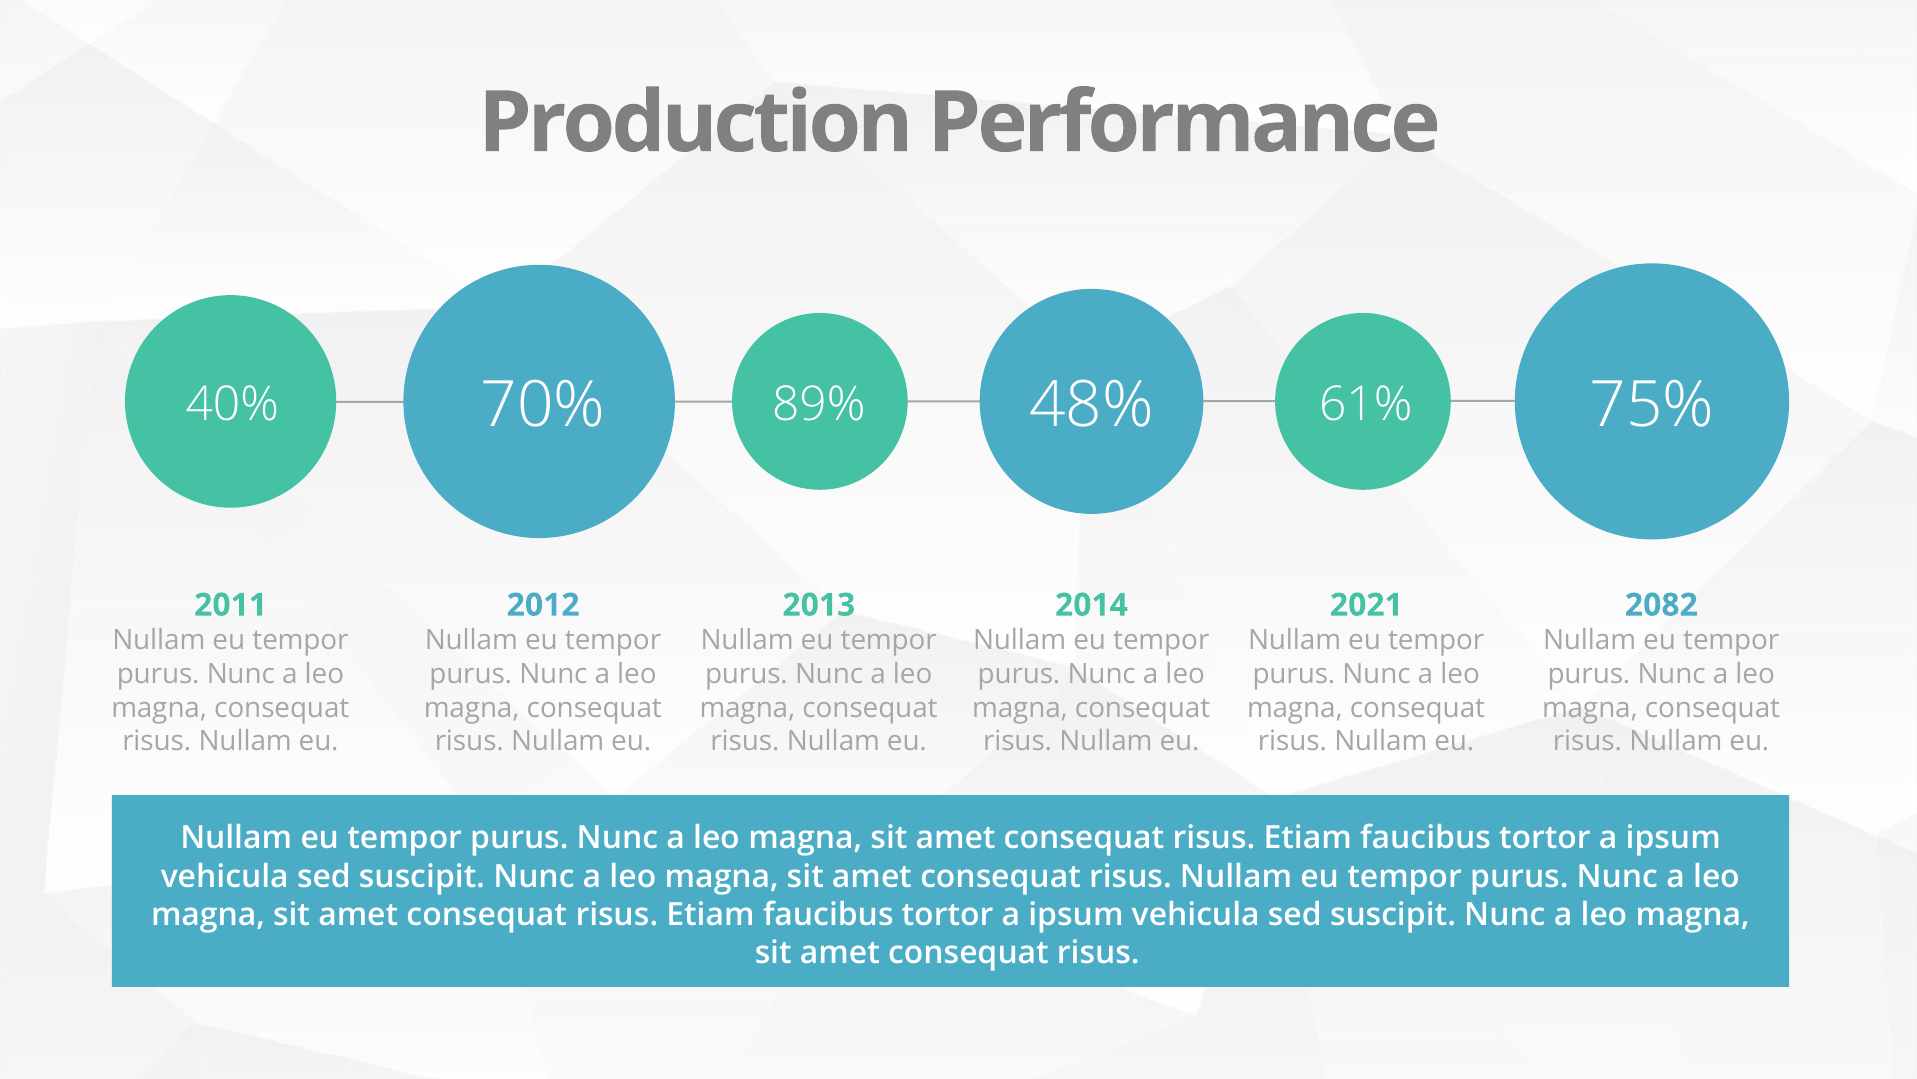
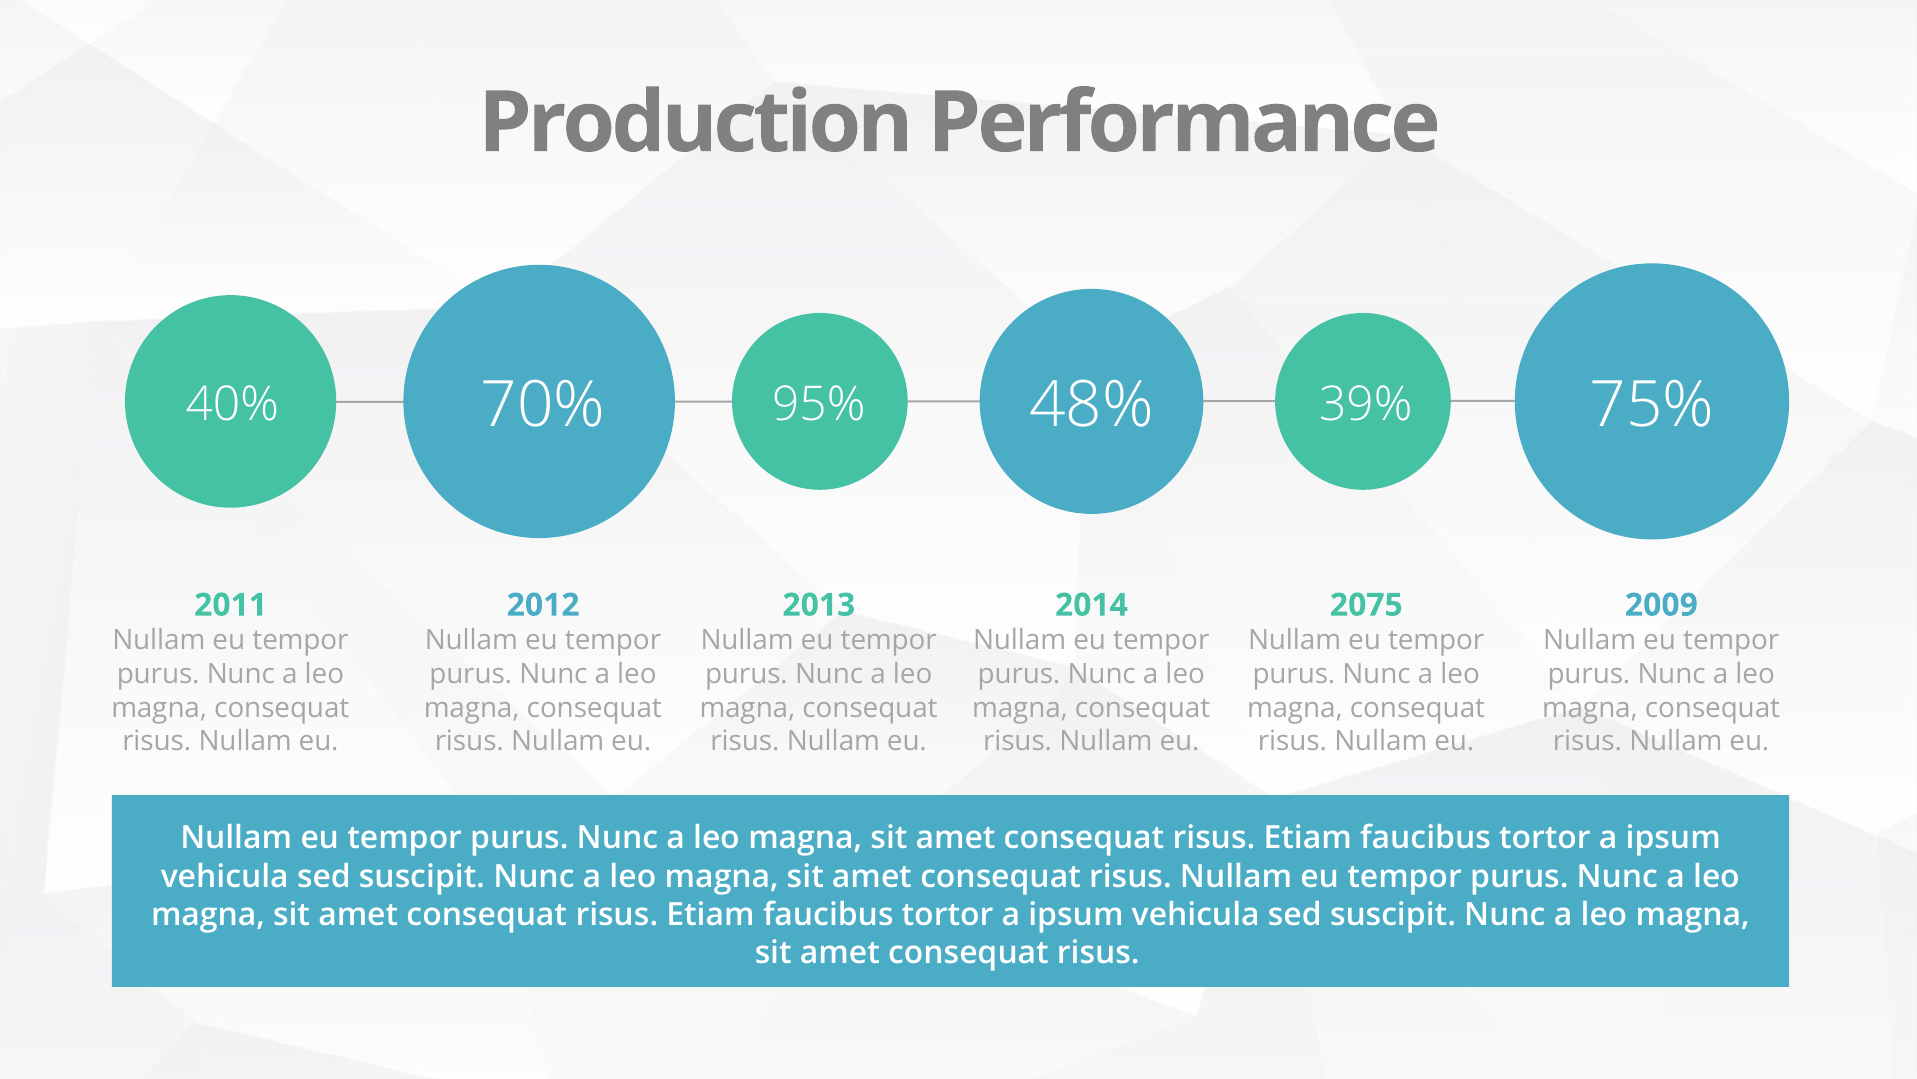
89%: 89% -> 95% (819, 404)
61%: 61% -> 39% (1366, 404)
2021: 2021 -> 2075 (1366, 605)
2082: 2082 -> 2009 (1661, 605)
